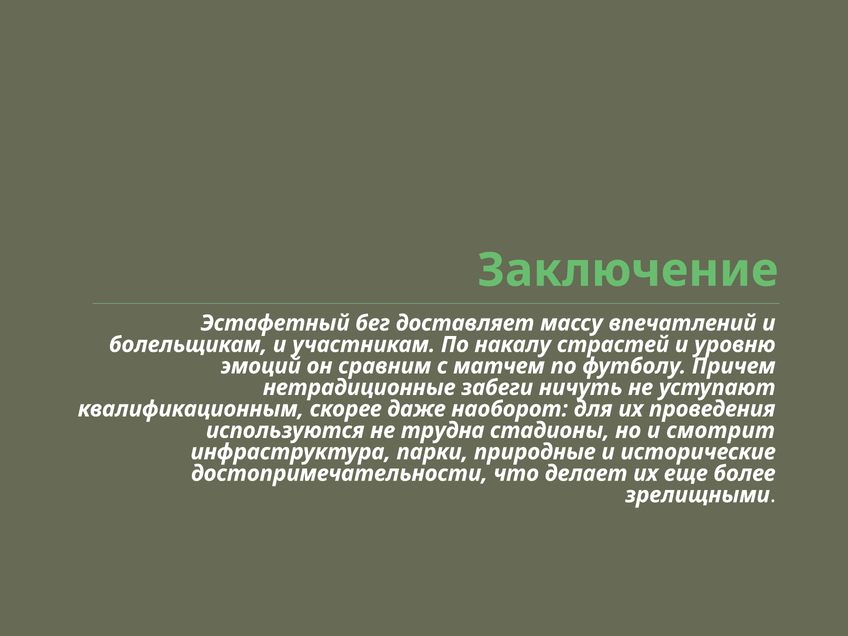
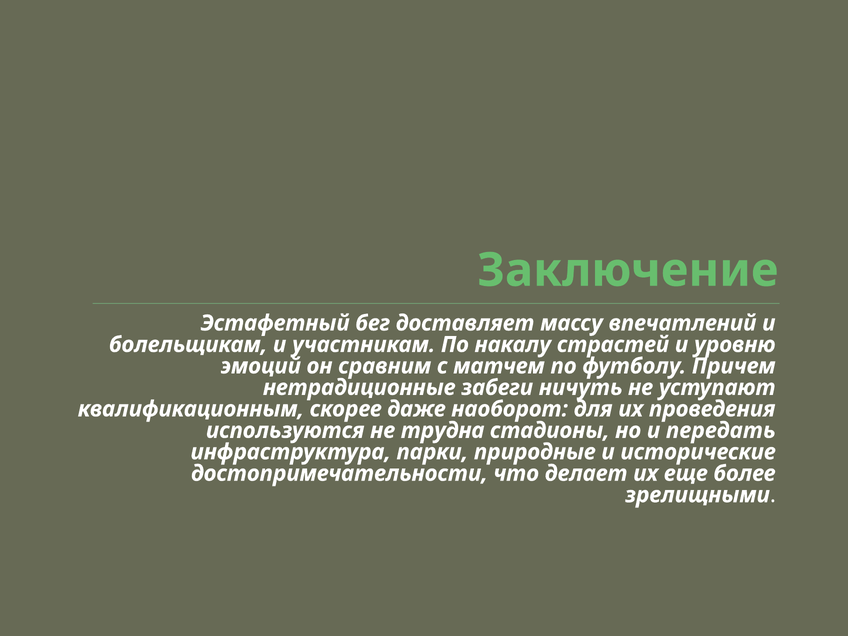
смотрит: смотрит -> передать (721, 431)
